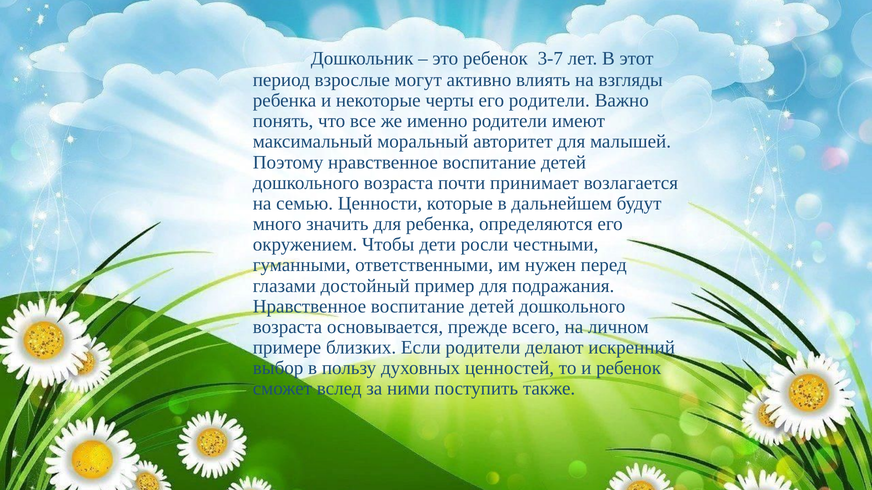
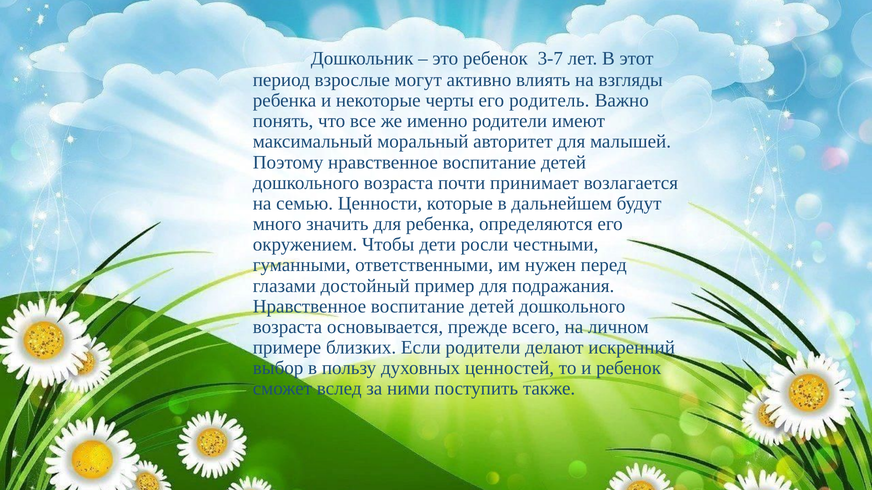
его родители: родители -> родитель (549, 101)
